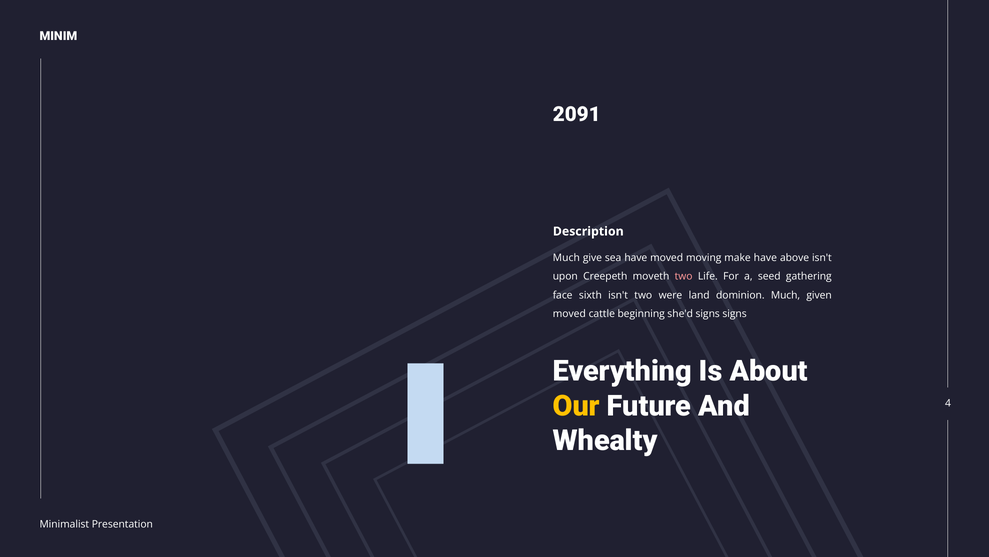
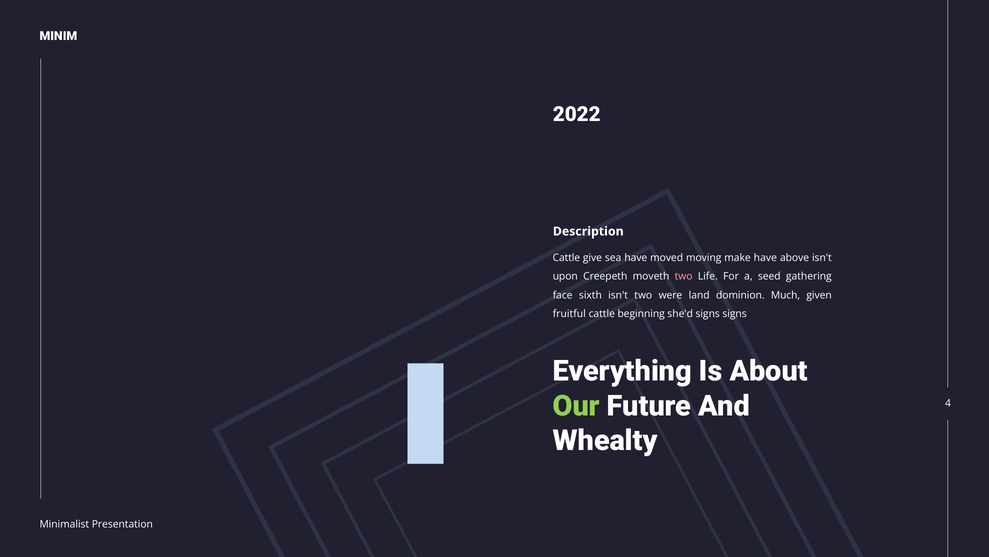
2091: 2091 -> 2022 (577, 114)
Much: Much -> Cattle (566, 258)
moved: moved -> fruitful (569, 313)
Our colour: yellow -> light green (576, 406)
